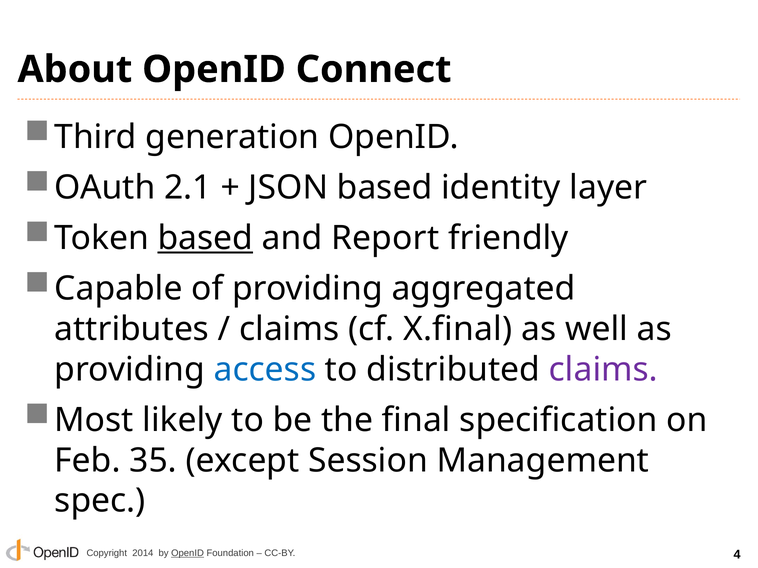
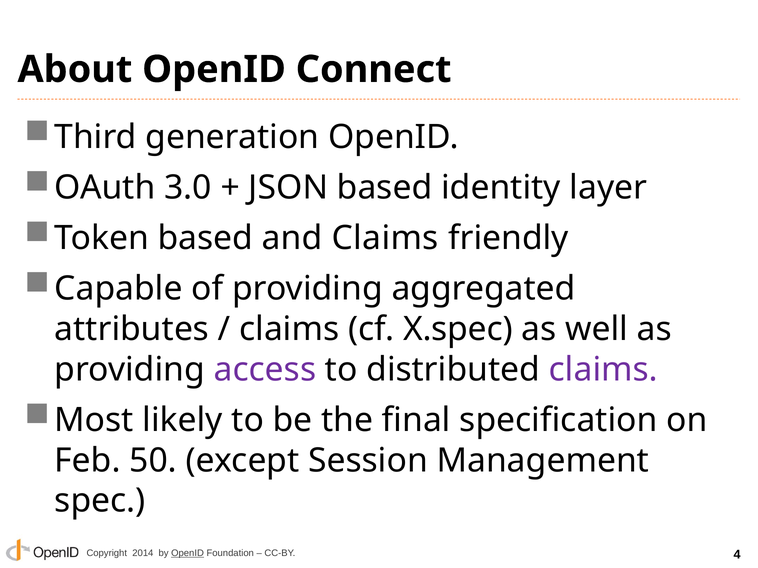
2.1: 2.1 -> 3.0 (188, 188)
based underline: present -> none (205, 238)
and Report: Report -> Claims (385, 238)
X.final: X.final -> X.spec (458, 329)
access colour: blue -> purple (265, 370)
35: 35 -> 50 (153, 461)
